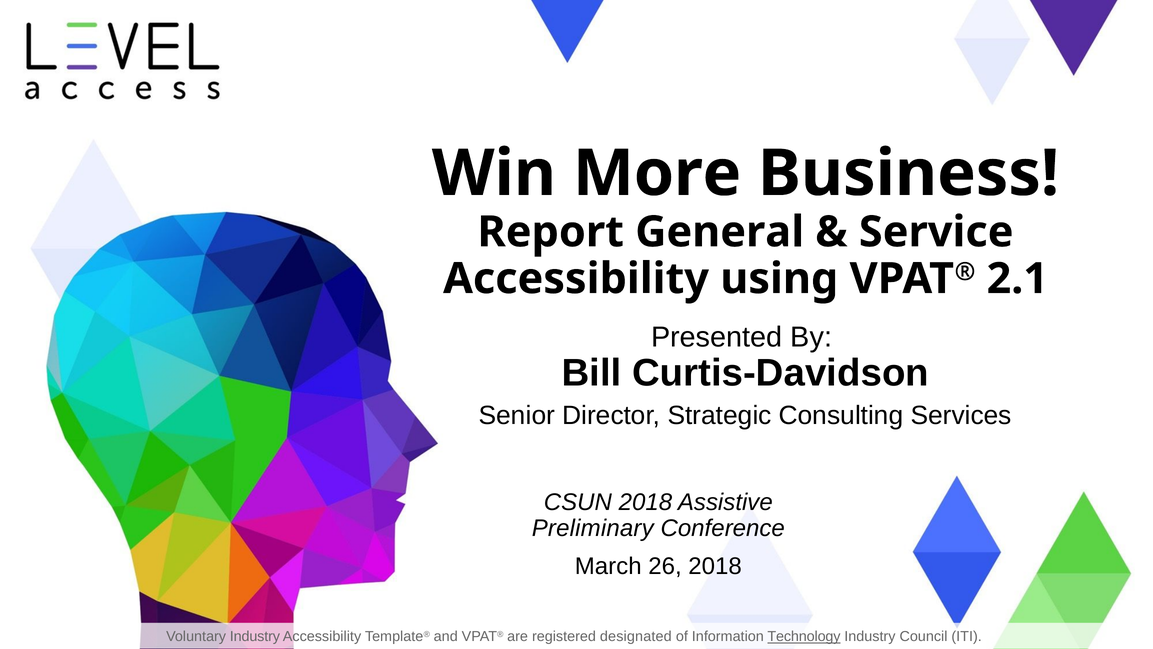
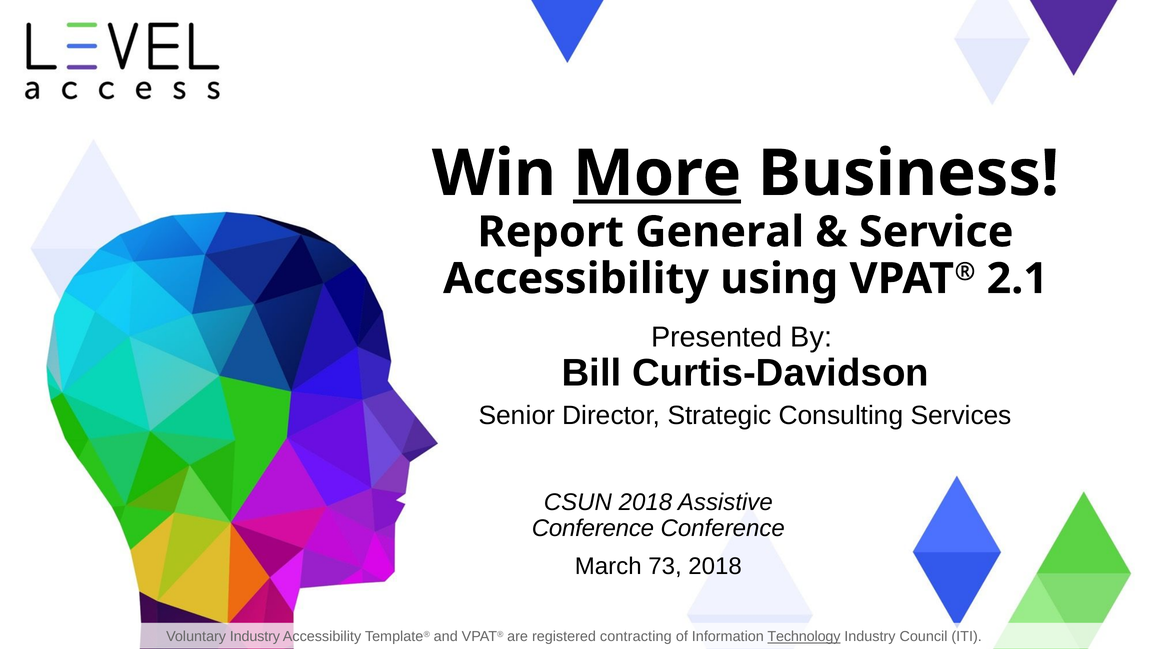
More underline: none -> present (657, 173)
Preliminary: Preliminary -> Conference (593, 528)
26: 26 -> 73 (665, 566)
designated: designated -> contracting (636, 636)
